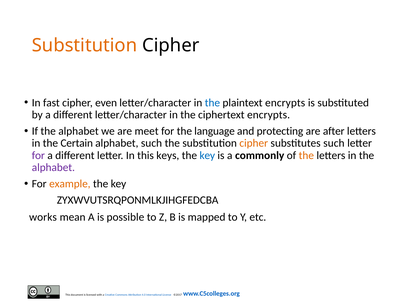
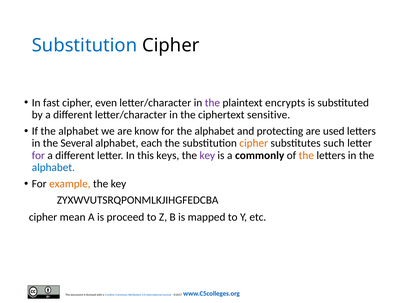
Substitution colour: orange -> blue (85, 45)
the colour: blue -> purple (212, 103)
ciphertext encrypts: encrypts -> sensitive (269, 115)
meet: meet -> know (147, 131)
for the language: language -> alphabet (215, 131)
after: after -> used (334, 131)
Certain: Certain -> Several (77, 143)
alphabet such: such -> each (152, 143)
key colour: blue -> purple (207, 155)
alphabet colour: purple -> blue (53, 168)
works: works -> cipher (43, 217)
possible: possible -> proceed (125, 217)
